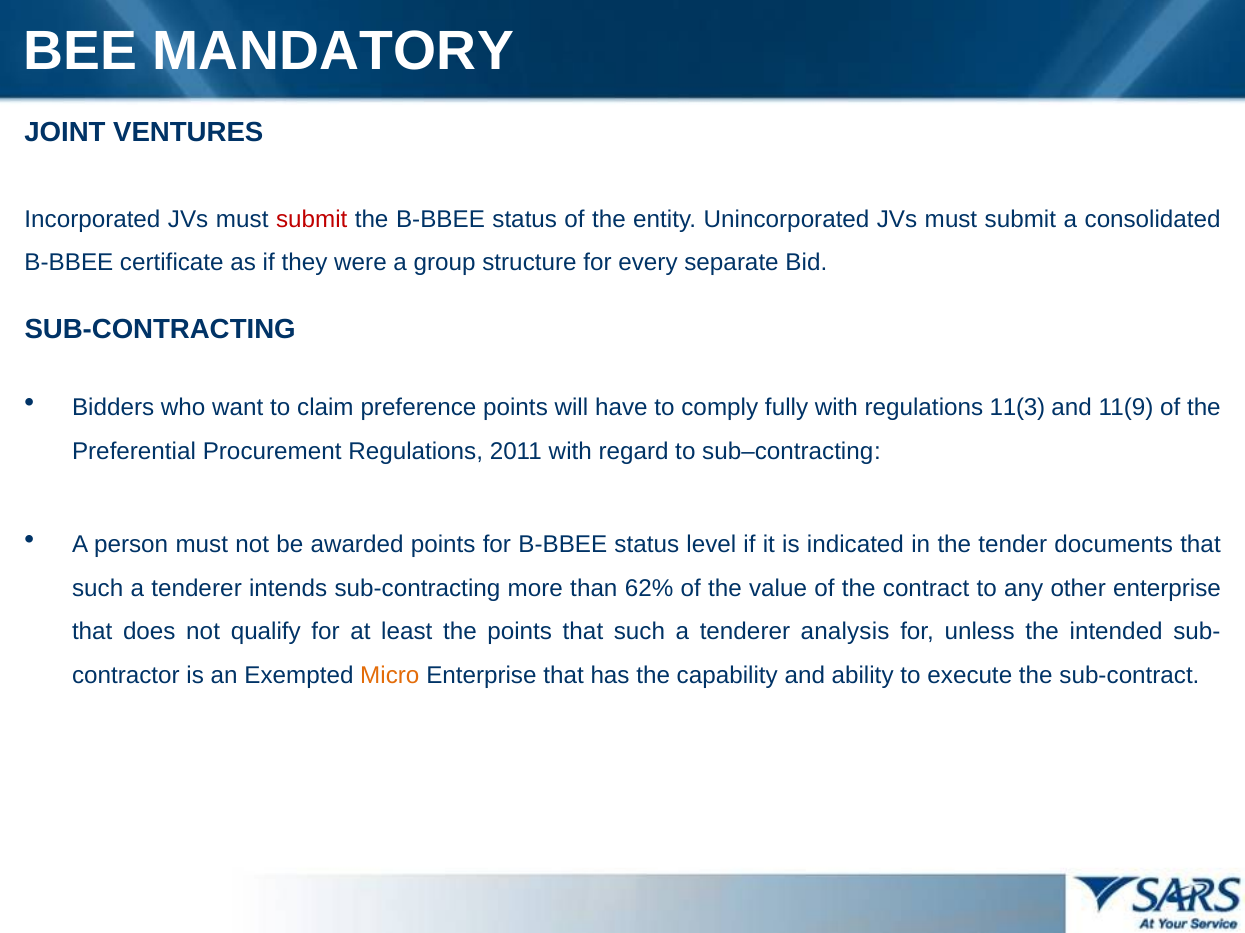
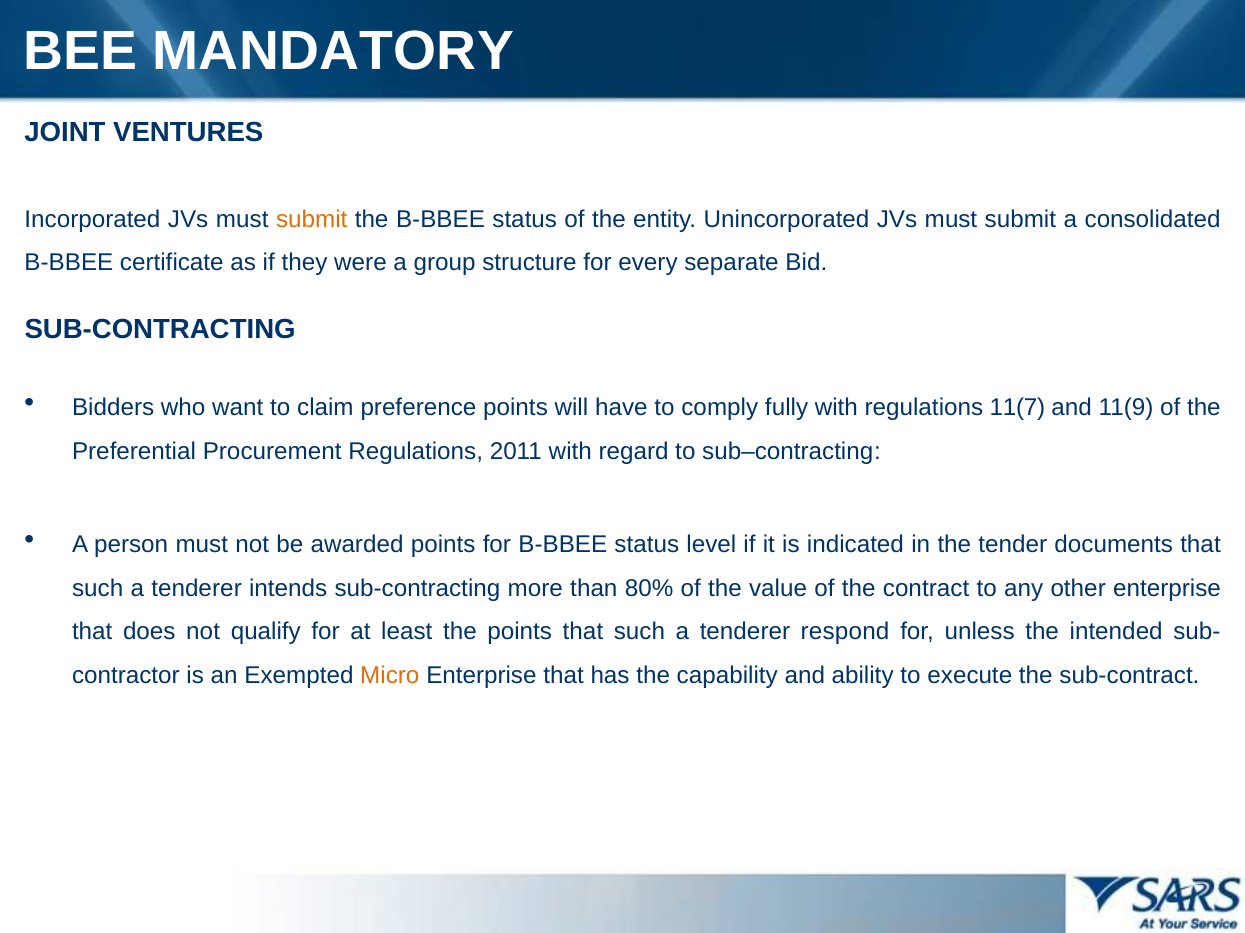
submit colour: red -> orange (312, 219)
11(3: 11(3 -> 11(7 (1017, 408)
62%: 62% -> 80% (649, 589)
analysis: analysis -> respond (845, 632)
